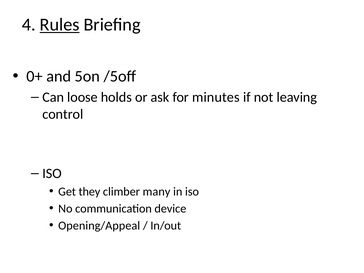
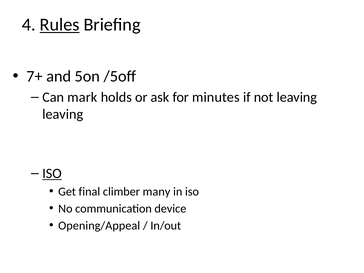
0+: 0+ -> 7+ (35, 76)
loose: loose -> mark (82, 97)
control: control -> leaving (63, 114)
ISO underline: none -> present (52, 174)
they: they -> final (89, 192)
